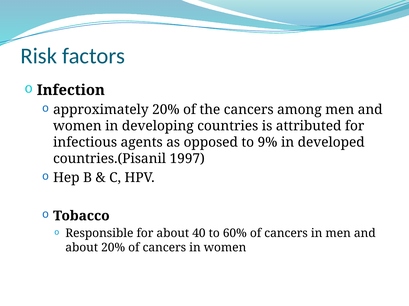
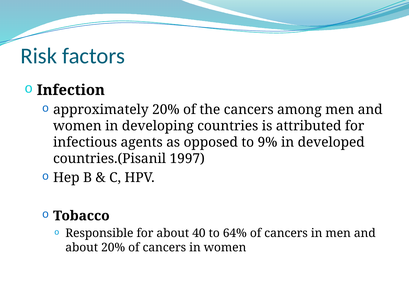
60%: 60% -> 64% (235, 234)
